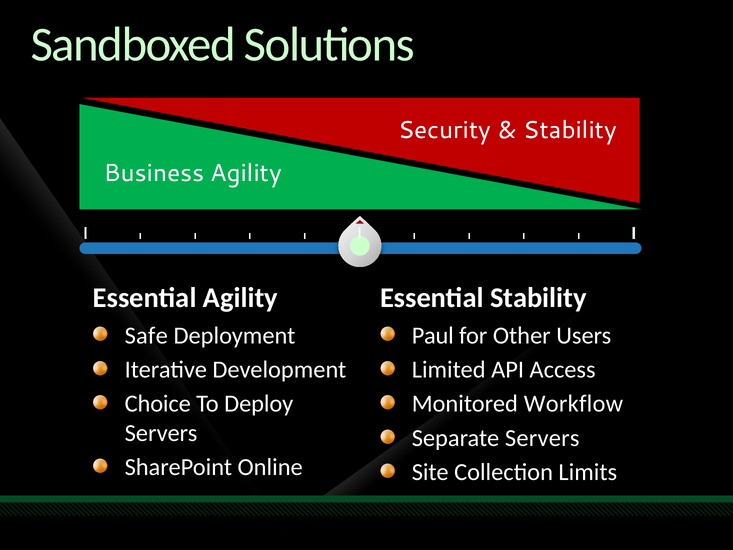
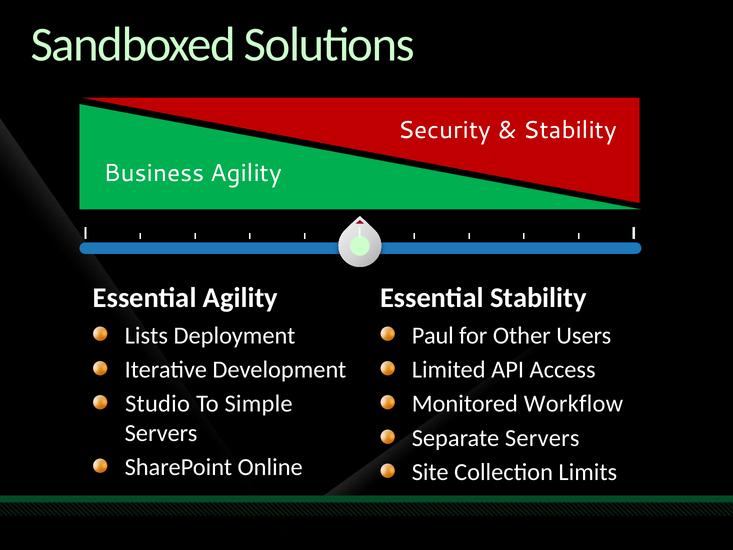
Safe: Safe -> Lists (146, 335)
Choice: Choice -> Studio (158, 404)
Deploy: Deploy -> Simple (259, 404)
